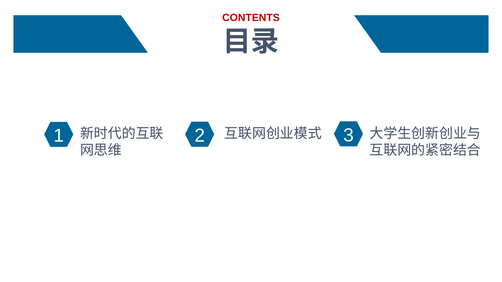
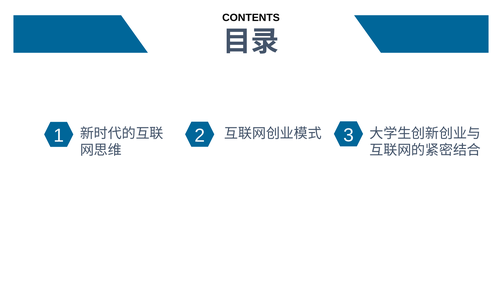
CONTENTS colour: red -> black (251, 18)
